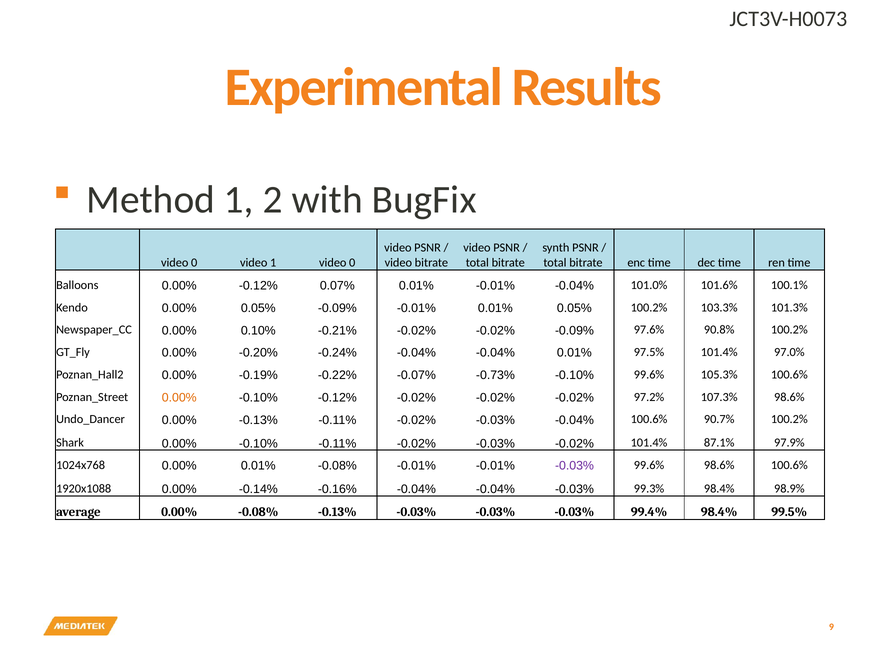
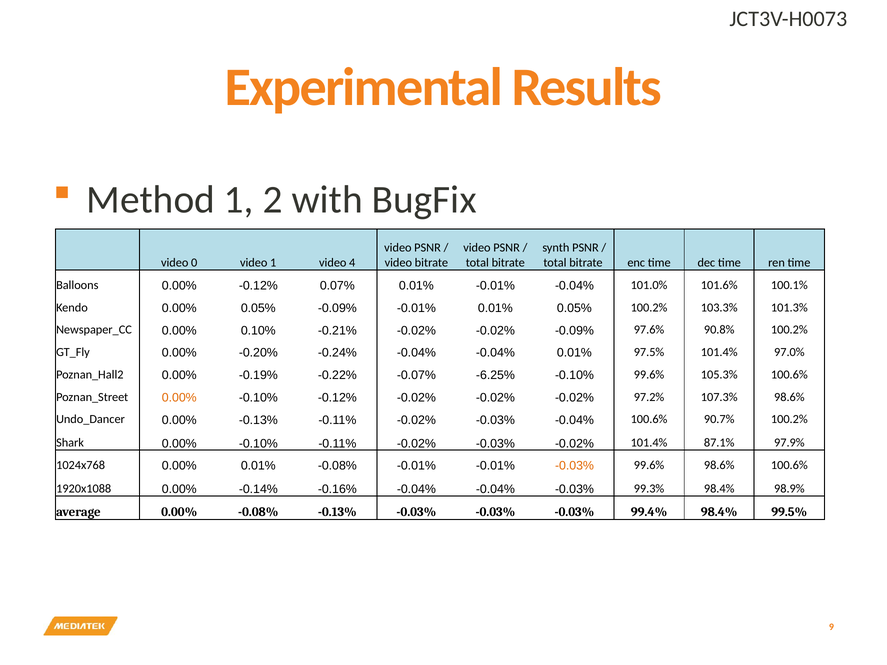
1 video 0: 0 -> 4 (352, 263)
-0.73%: -0.73% -> -6.25% (495, 375)
-0.03% colour: purple -> orange (574, 466)
